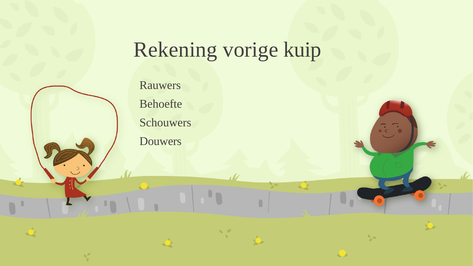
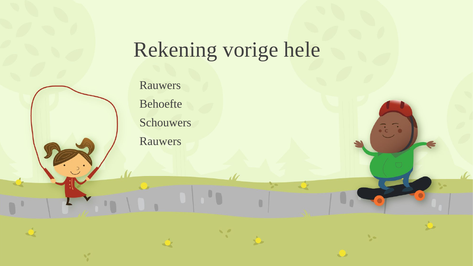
kuip: kuip -> hele (302, 50)
Douwers: Douwers -> Rauwers (160, 141)
